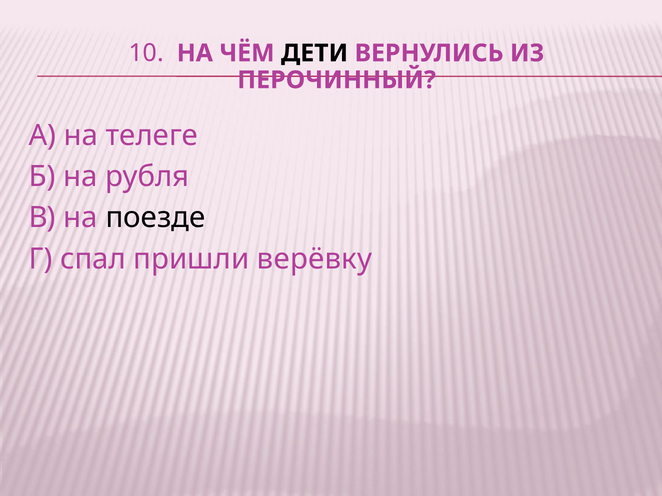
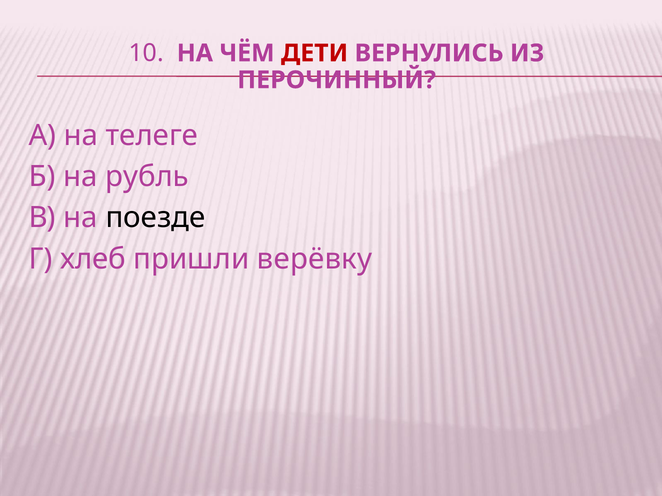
ДЕТИ colour: black -> red (315, 53)
рубля: рубля -> рубль (147, 177)
спал: спал -> хлеб (93, 259)
